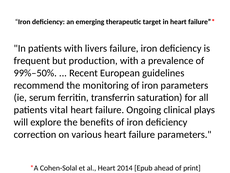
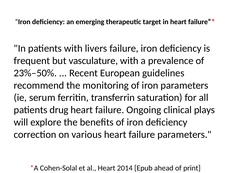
production: production -> vasculature (93, 61)
99%–50%: 99%–50% -> 23%–50% (35, 73)
vital: vital -> drug (59, 110)
